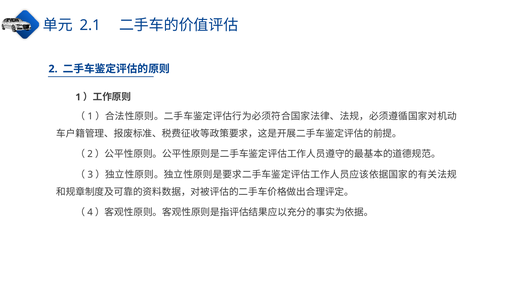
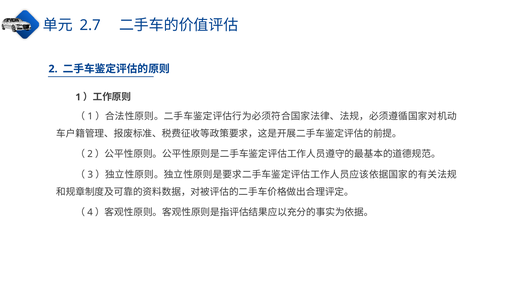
2.1: 2.1 -> 2.7 (90, 25)
